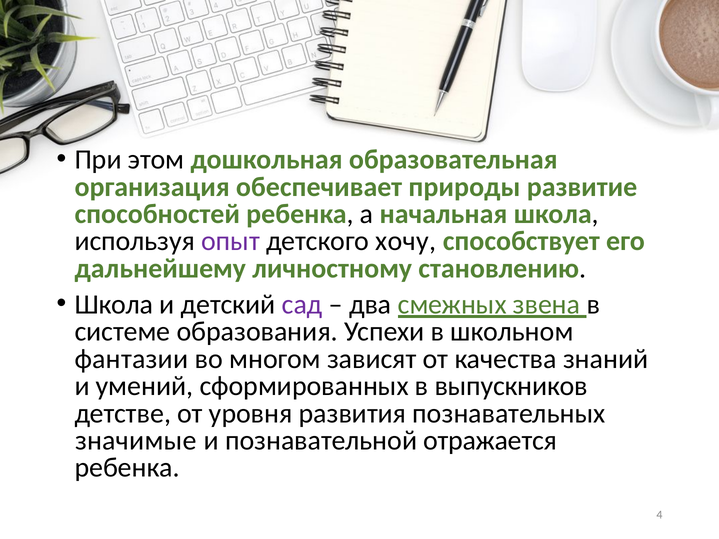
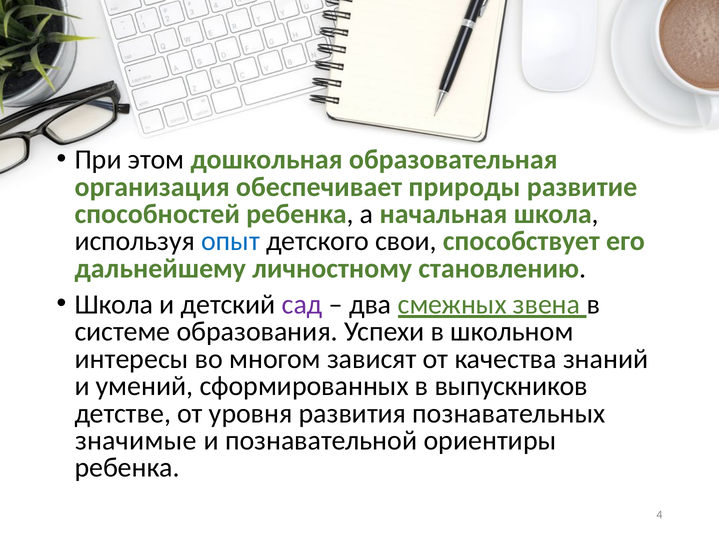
опыт colour: purple -> blue (231, 241)
хочу: хочу -> свои (406, 241)
фантазии: фантазии -> интересы (132, 359)
отражается: отражается -> ориентиры (490, 441)
